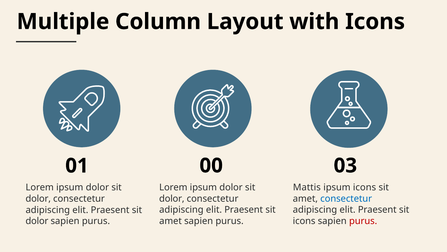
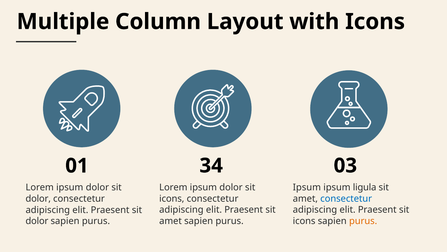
00: 00 -> 34 (211, 165)
Mattis: Mattis -> Ipsum (307, 187)
ipsum icons: icons -> ligula (365, 187)
dolor: dolor -> icons (172, 198)
purus colour: red -> orange (363, 221)
